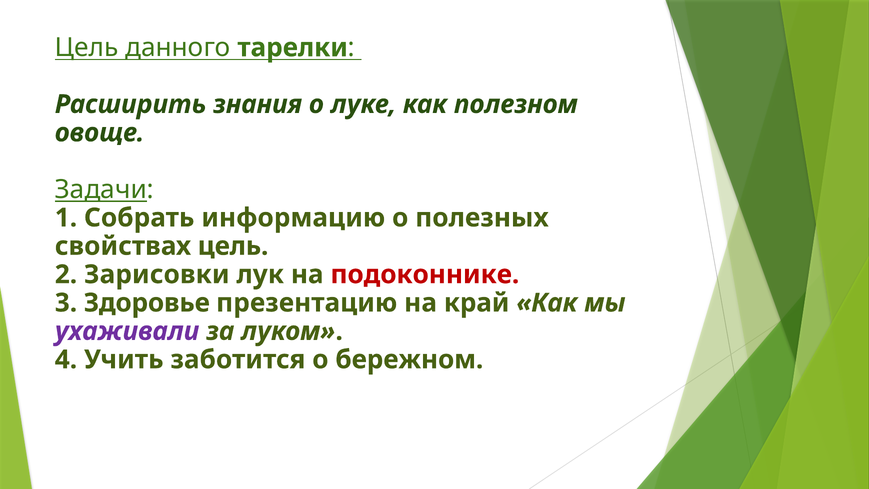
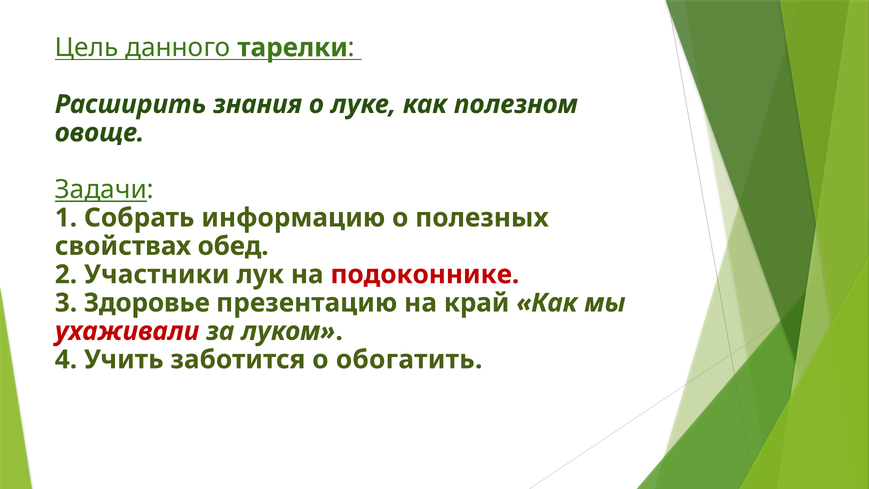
свойствах цель: цель -> обед (233, 246)
Зарисовки: Зарисовки -> Участники (157, 274)
ухаживали colour: purple -> red (127, 331)
бережном: бережном -> обогатить (409, 359)
